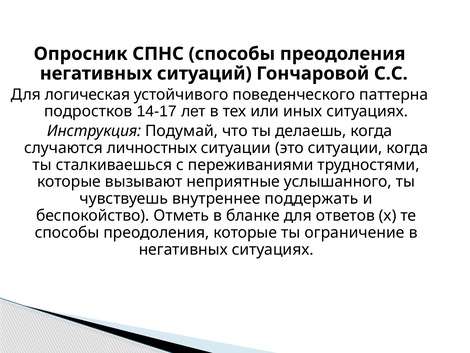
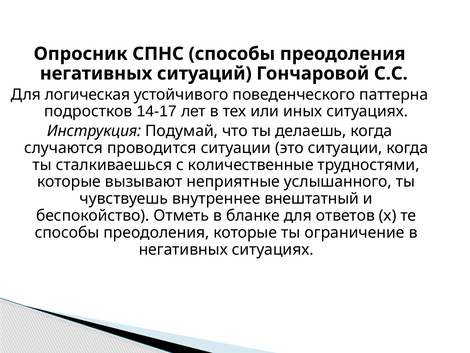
личностных: личностных -> проводится (152, 148)
переживаниями: переживаниями -> количественные (251, 165)
поддержать: поддержать -> внештатный (312, 198)
